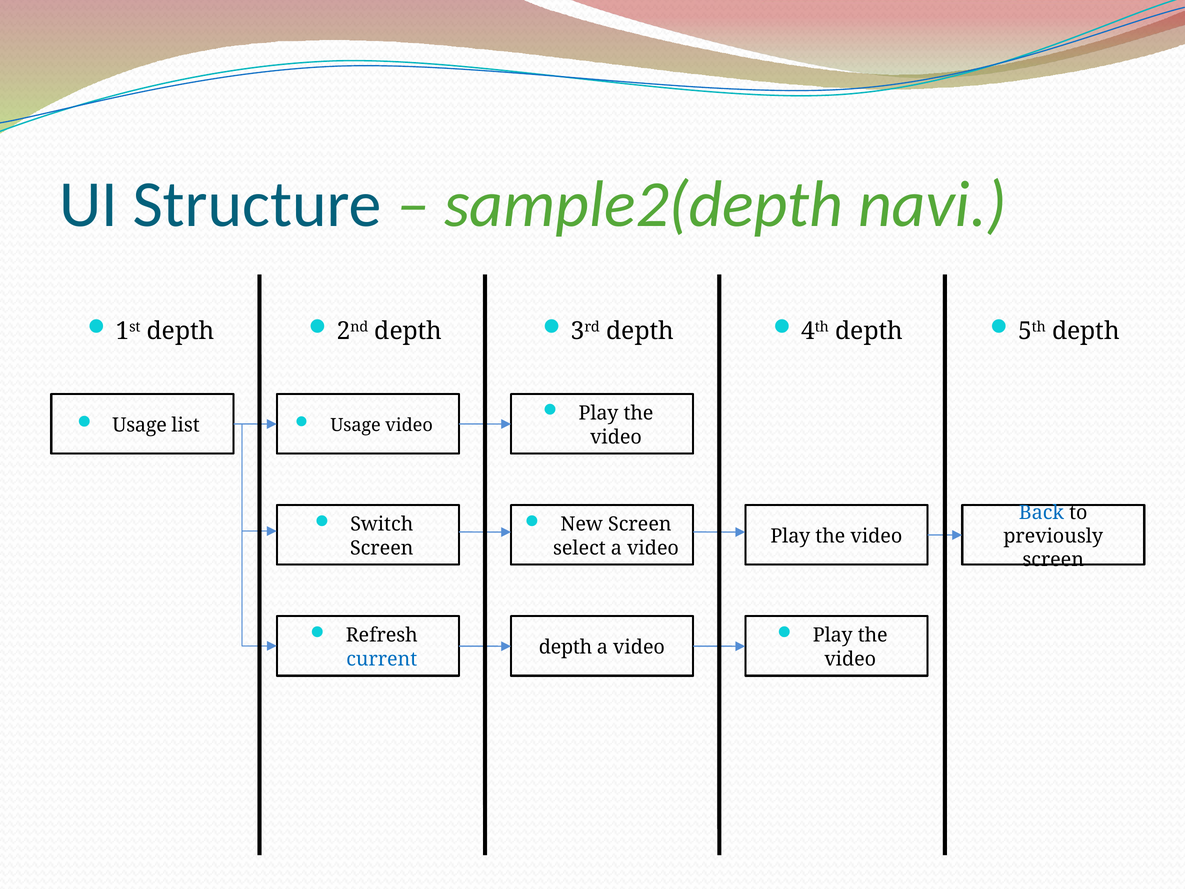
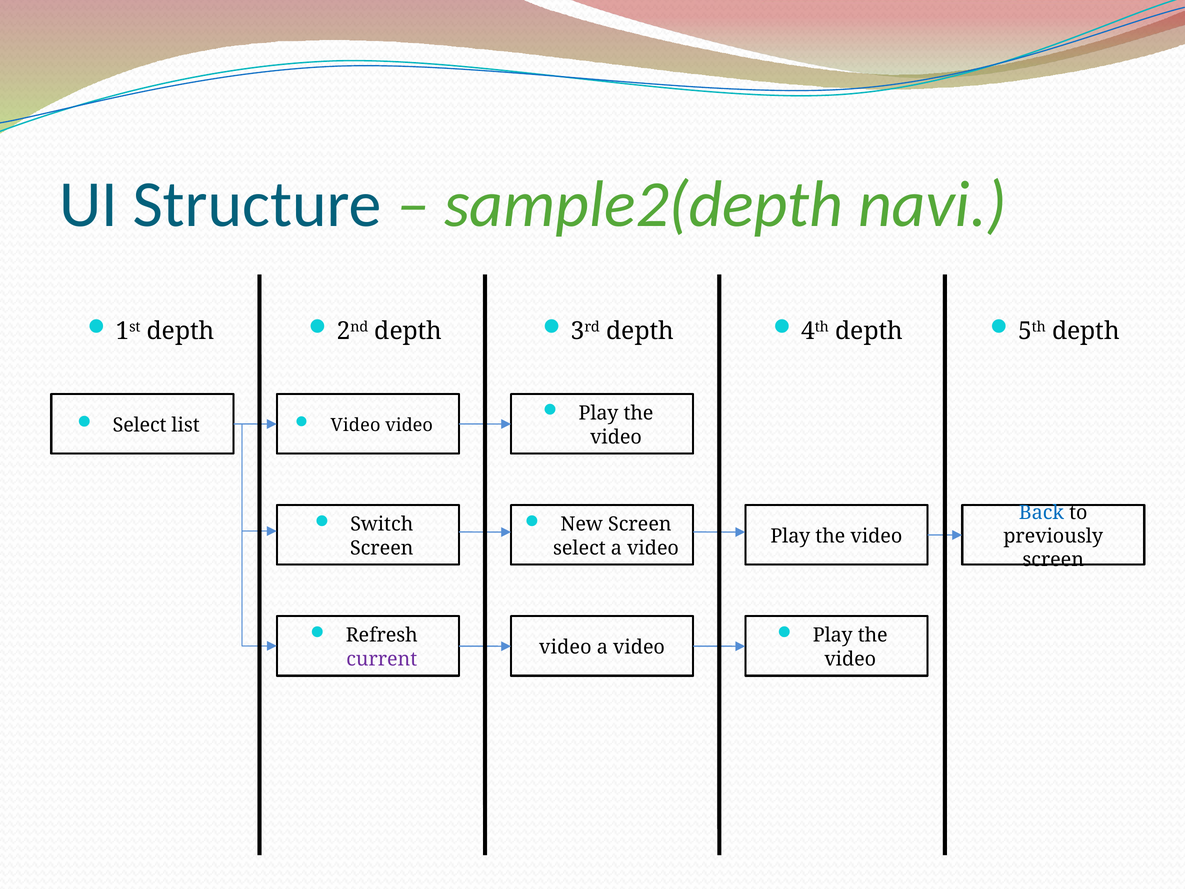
Usage: Usage -> Select (140, 425)
Usage: Usage -> Video (355, 425)
depth: depth -> video (565, 647)
current colour: blue -> purple (382, 659)
